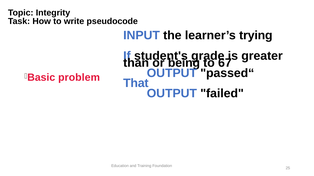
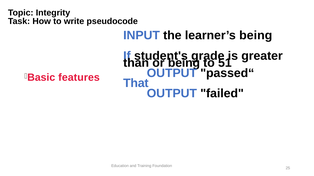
learner’s trying: trying -> being (256, 36)
67: 67 -> 51 (225, 63)
problem: problem -> features (79, 78)
